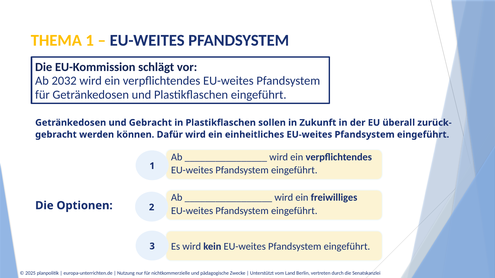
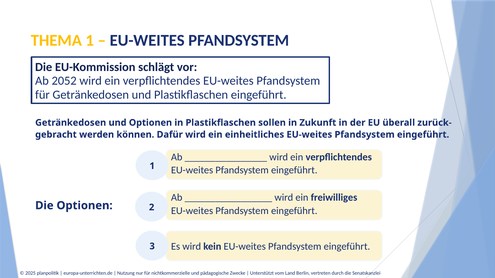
2032: 2032 -> 2052 (64, 81)
und Gebracht: Gebracht -> Optionen (150, 123)
